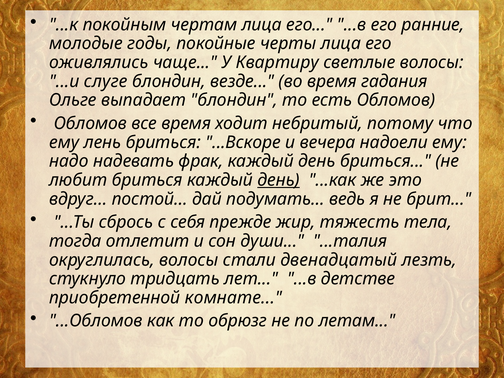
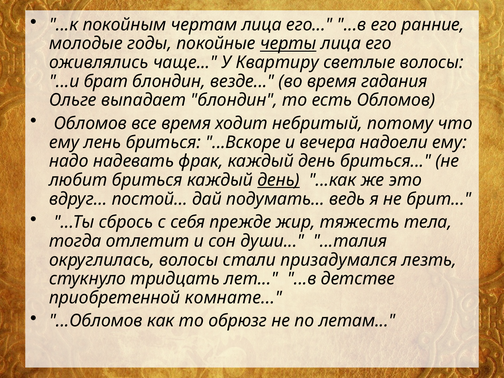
черты underline: none -> present (288, 44)
слуге: слуге -> брат (106, 81)
двенадцатый: двенадцатый -> призадумался (339, 260)
